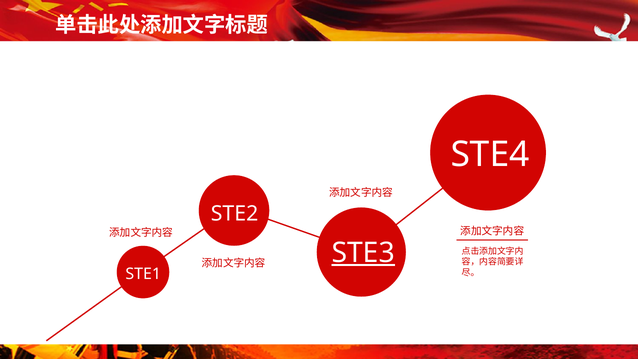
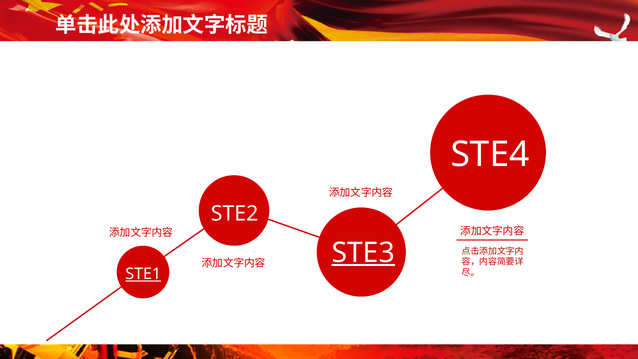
STE1 underline: none -> present (143, 274)
